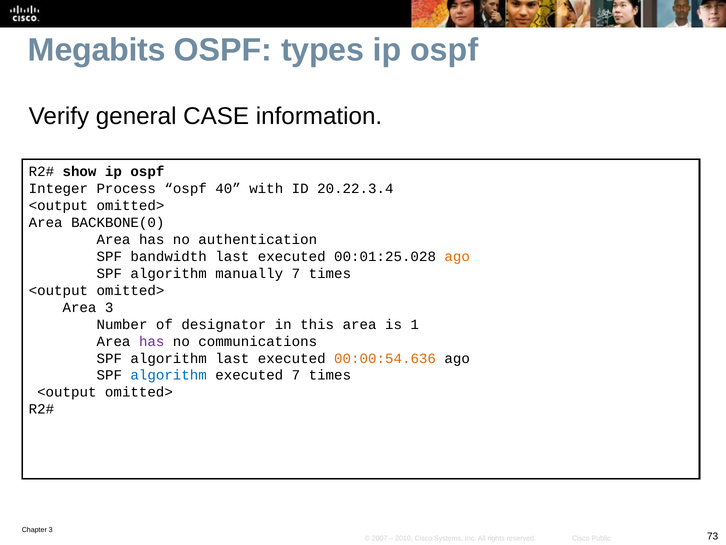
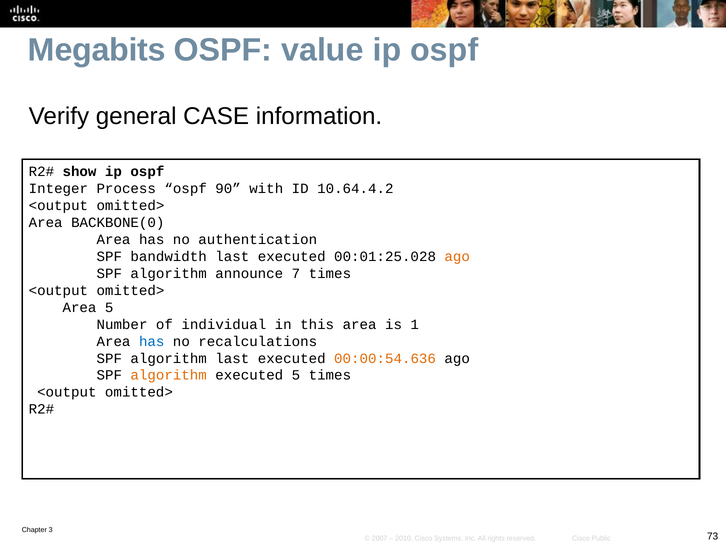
types: types -> value (322, 50)
40: 40 -> 90 (228, 189)
20.22.3.4: 20.22.3.4 -> 10.64.4.2 (355, 189)
manually: manually -> announce (249, 273)
Area 3: 3 -> 5 (109, 307)
designator: designator -> individual (224, 324)
has colour: purple -> blue (152, 341)
communications: communications -> recalculations (258, 341)
algorithm colour: blue -> orange (169, 375)
executed 7: 7 -> 5 (296, 375)
